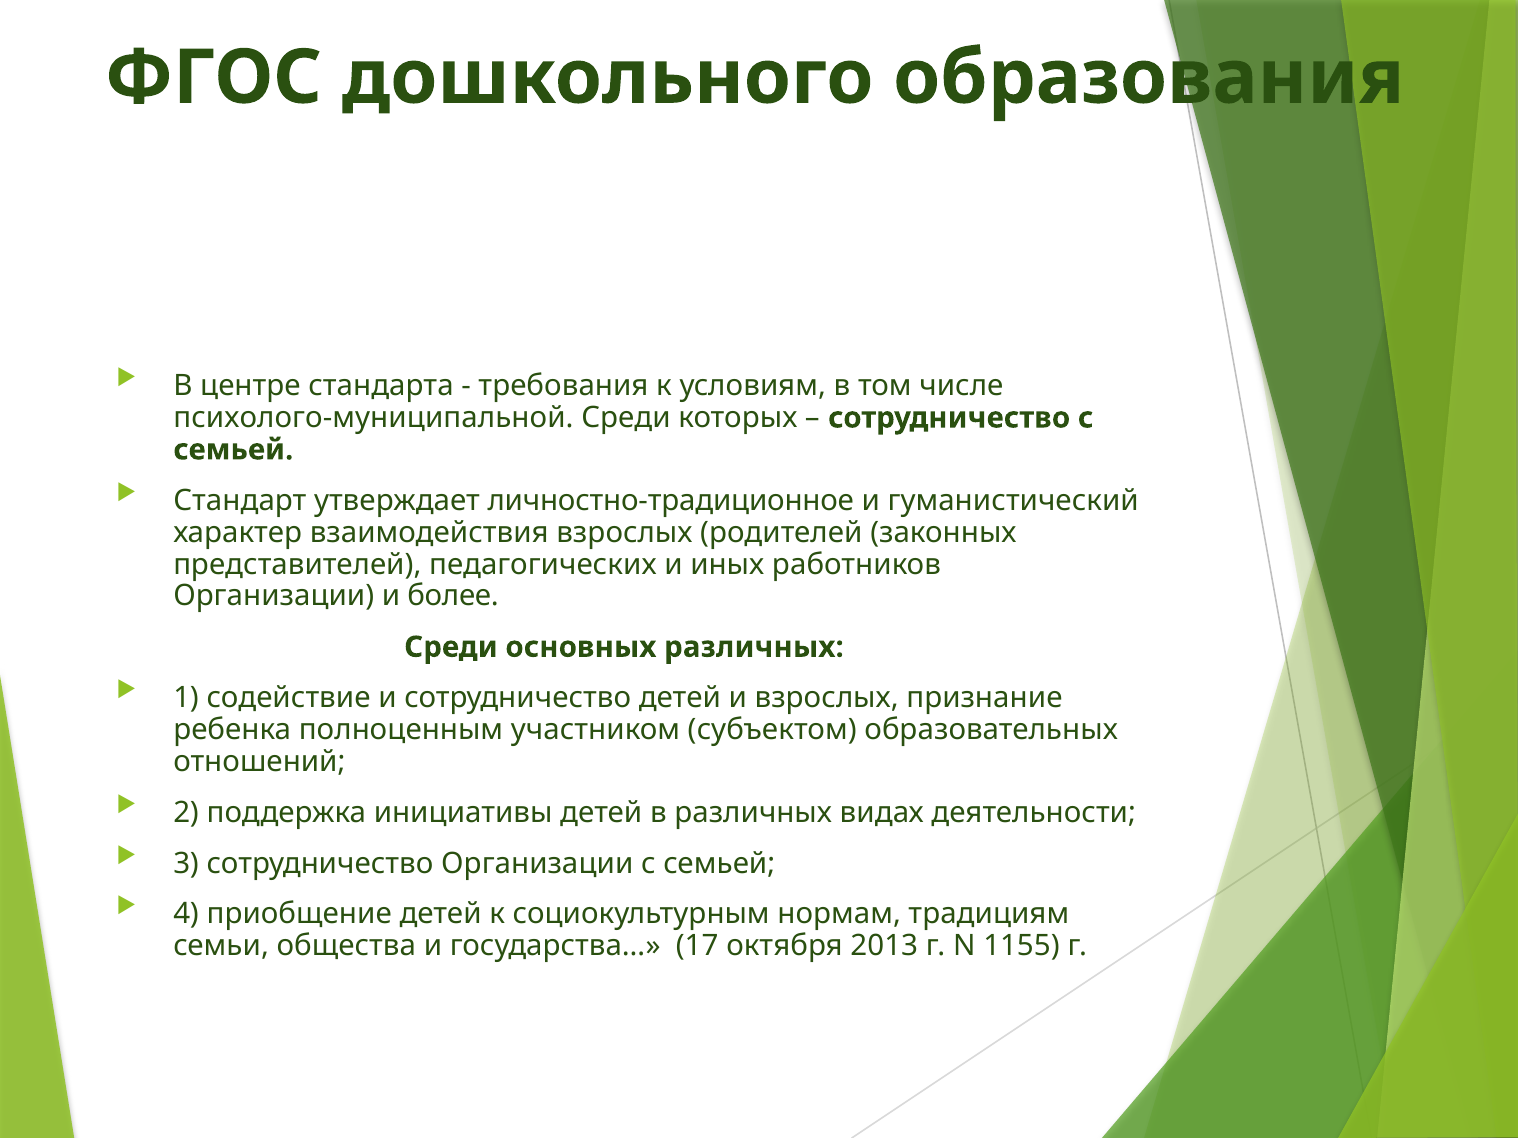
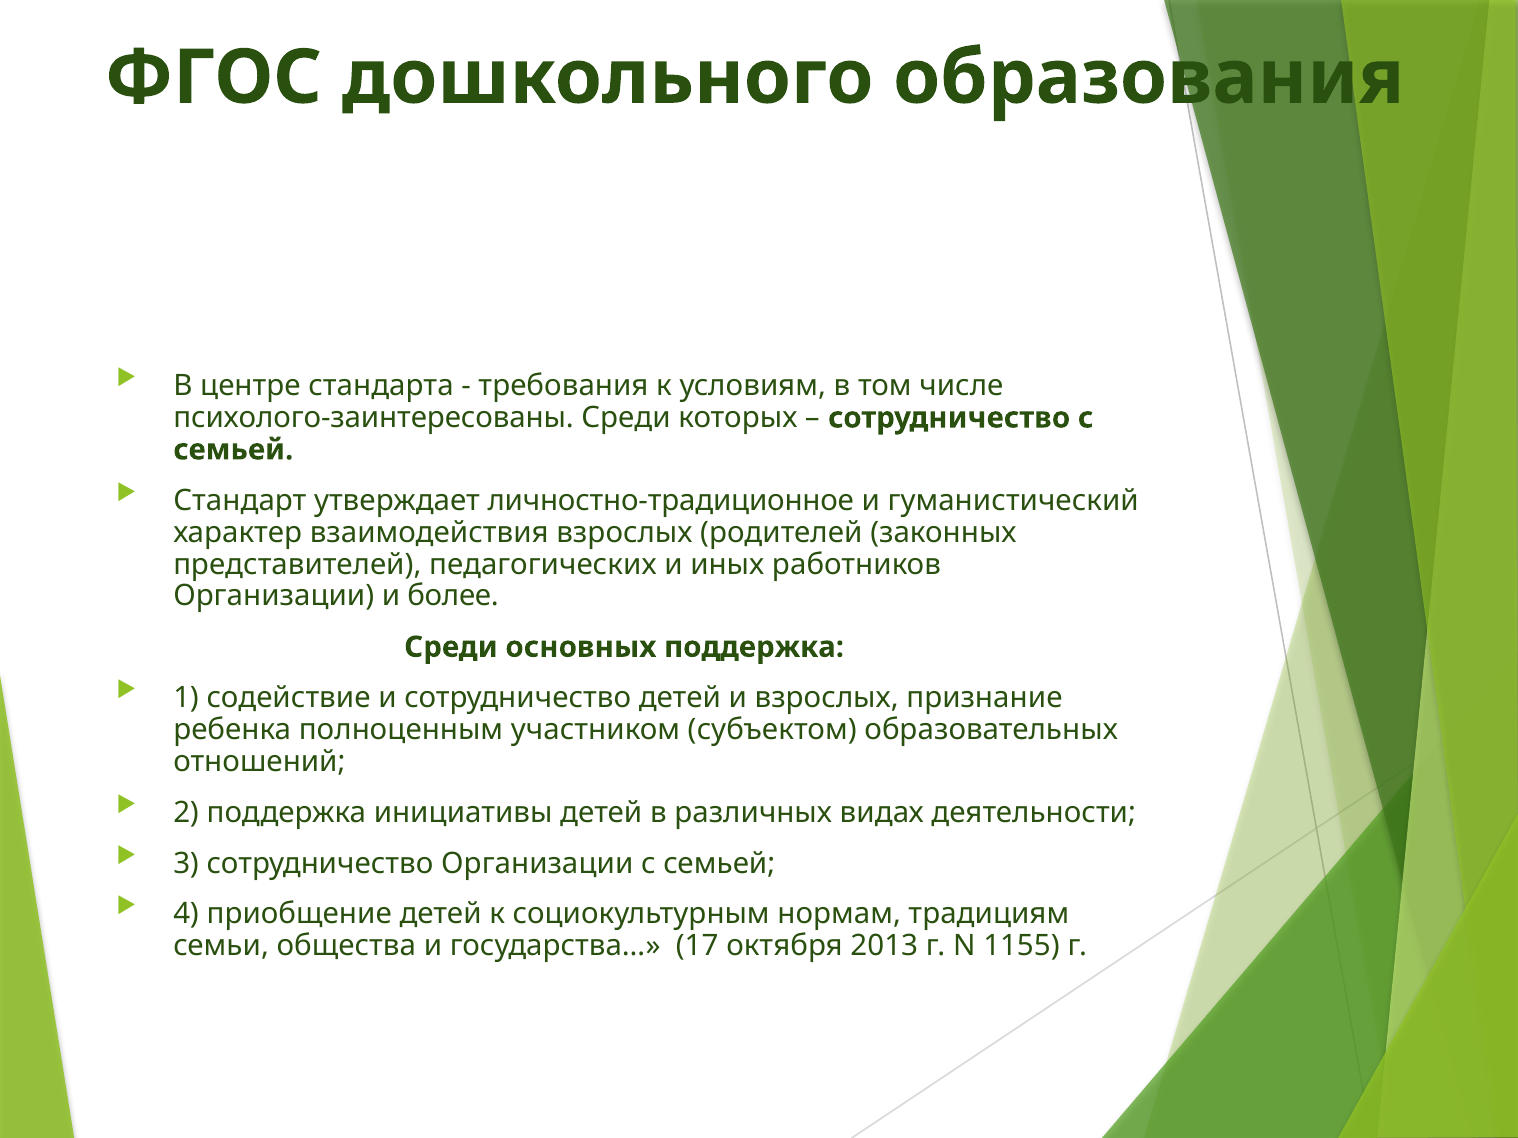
психолого-муниципальной: психолого-муниципальной -> психолого-заинтересованы (374, 418)
основных различных: различных -> поддержка (754, 647)
